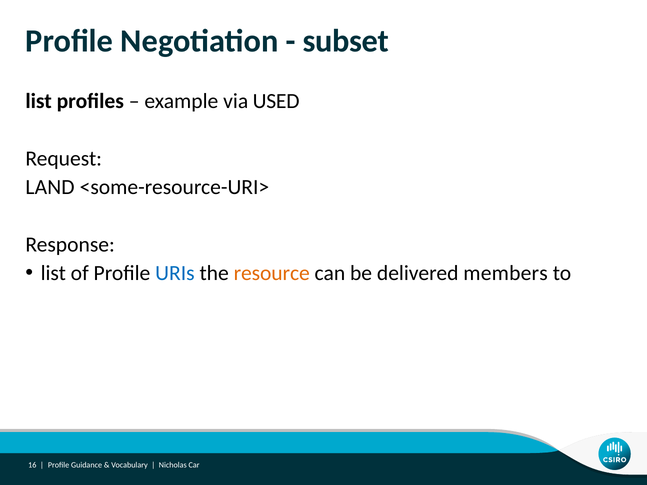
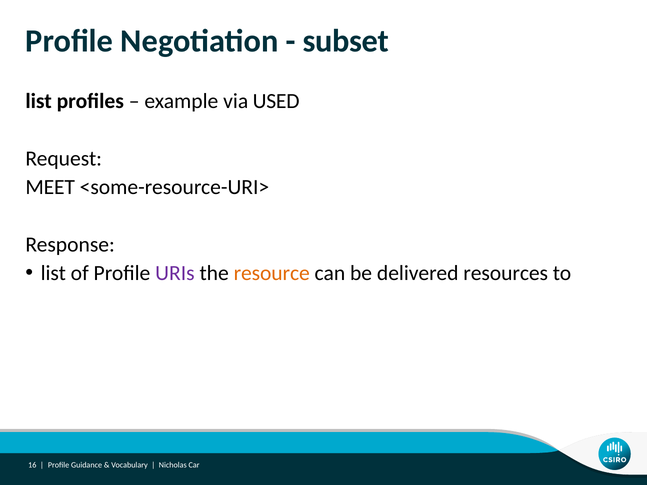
LAND: LAND -> MEET (50, 187)
URIs colour: blue -> purple (175, 273)
members: members -> resources (506, 273)
